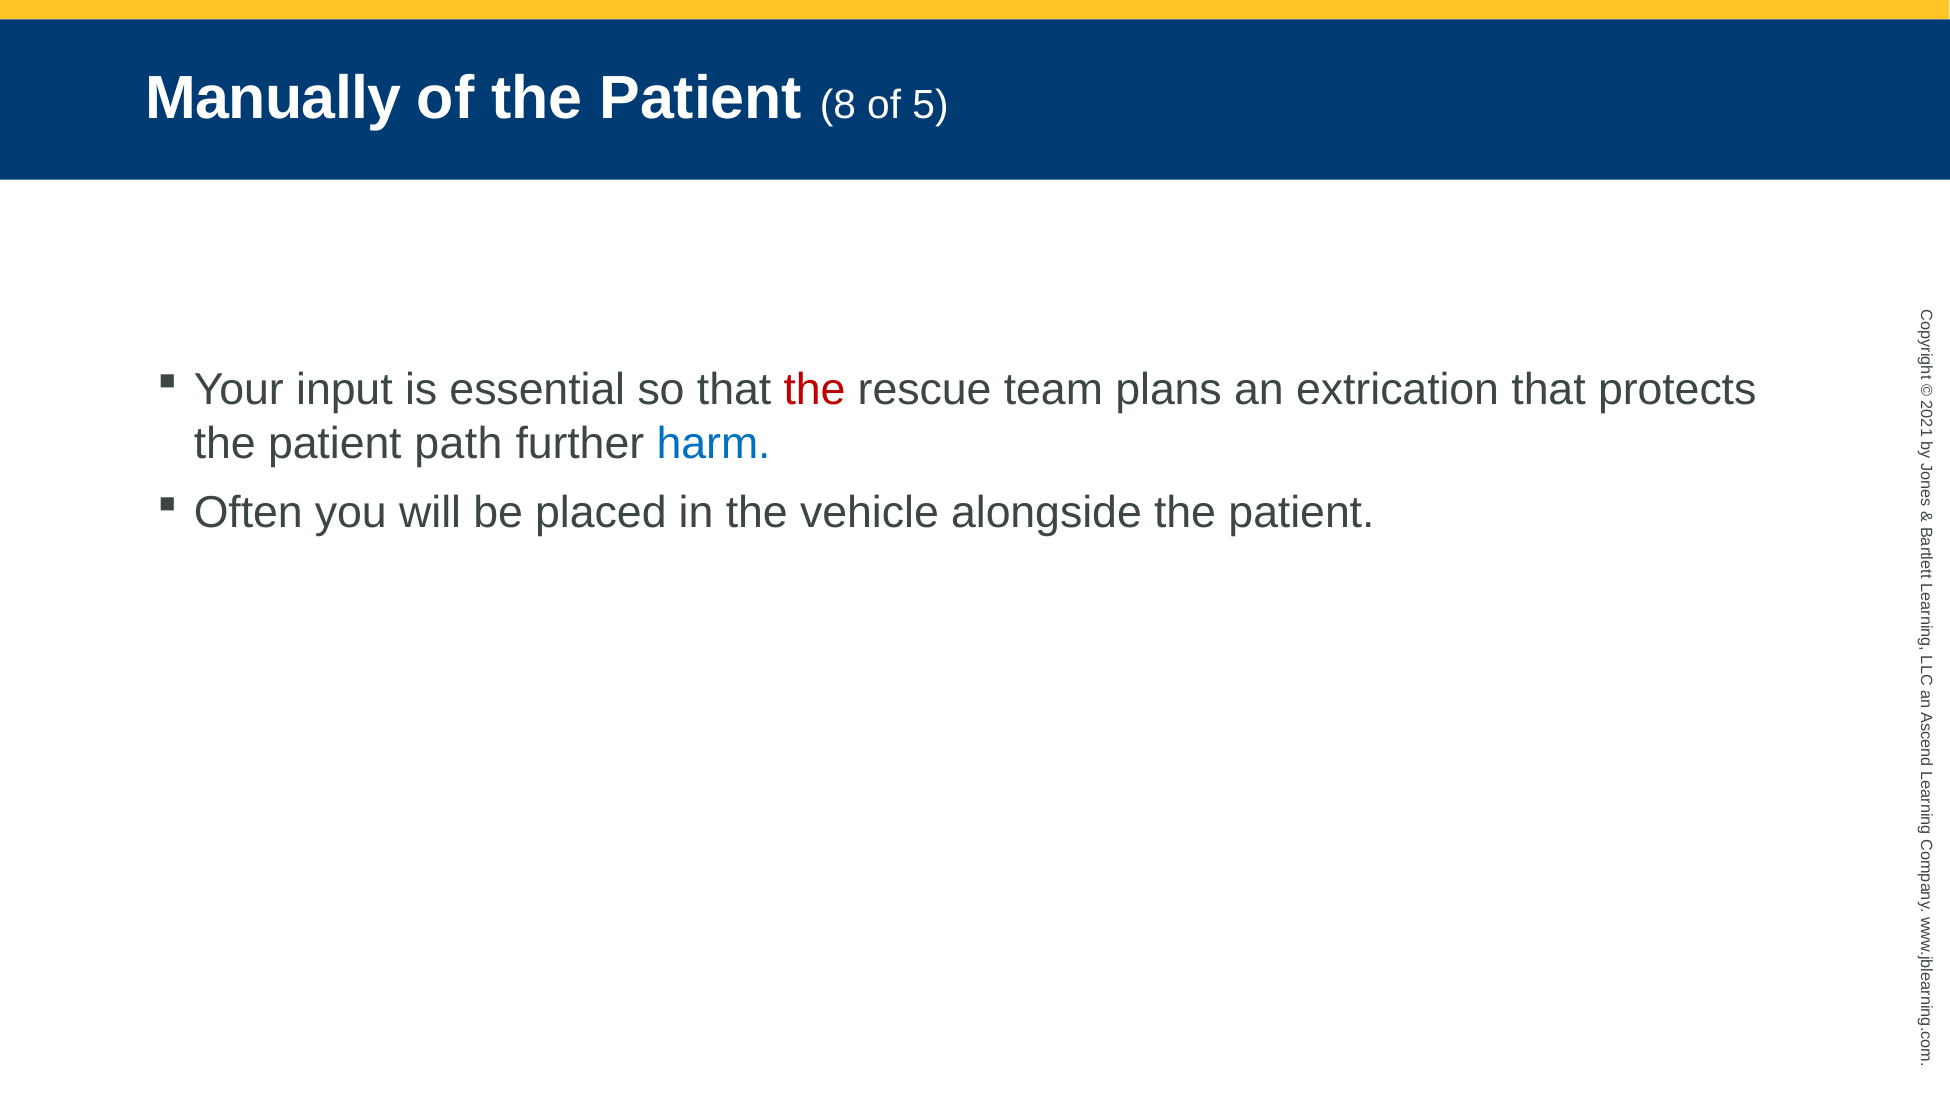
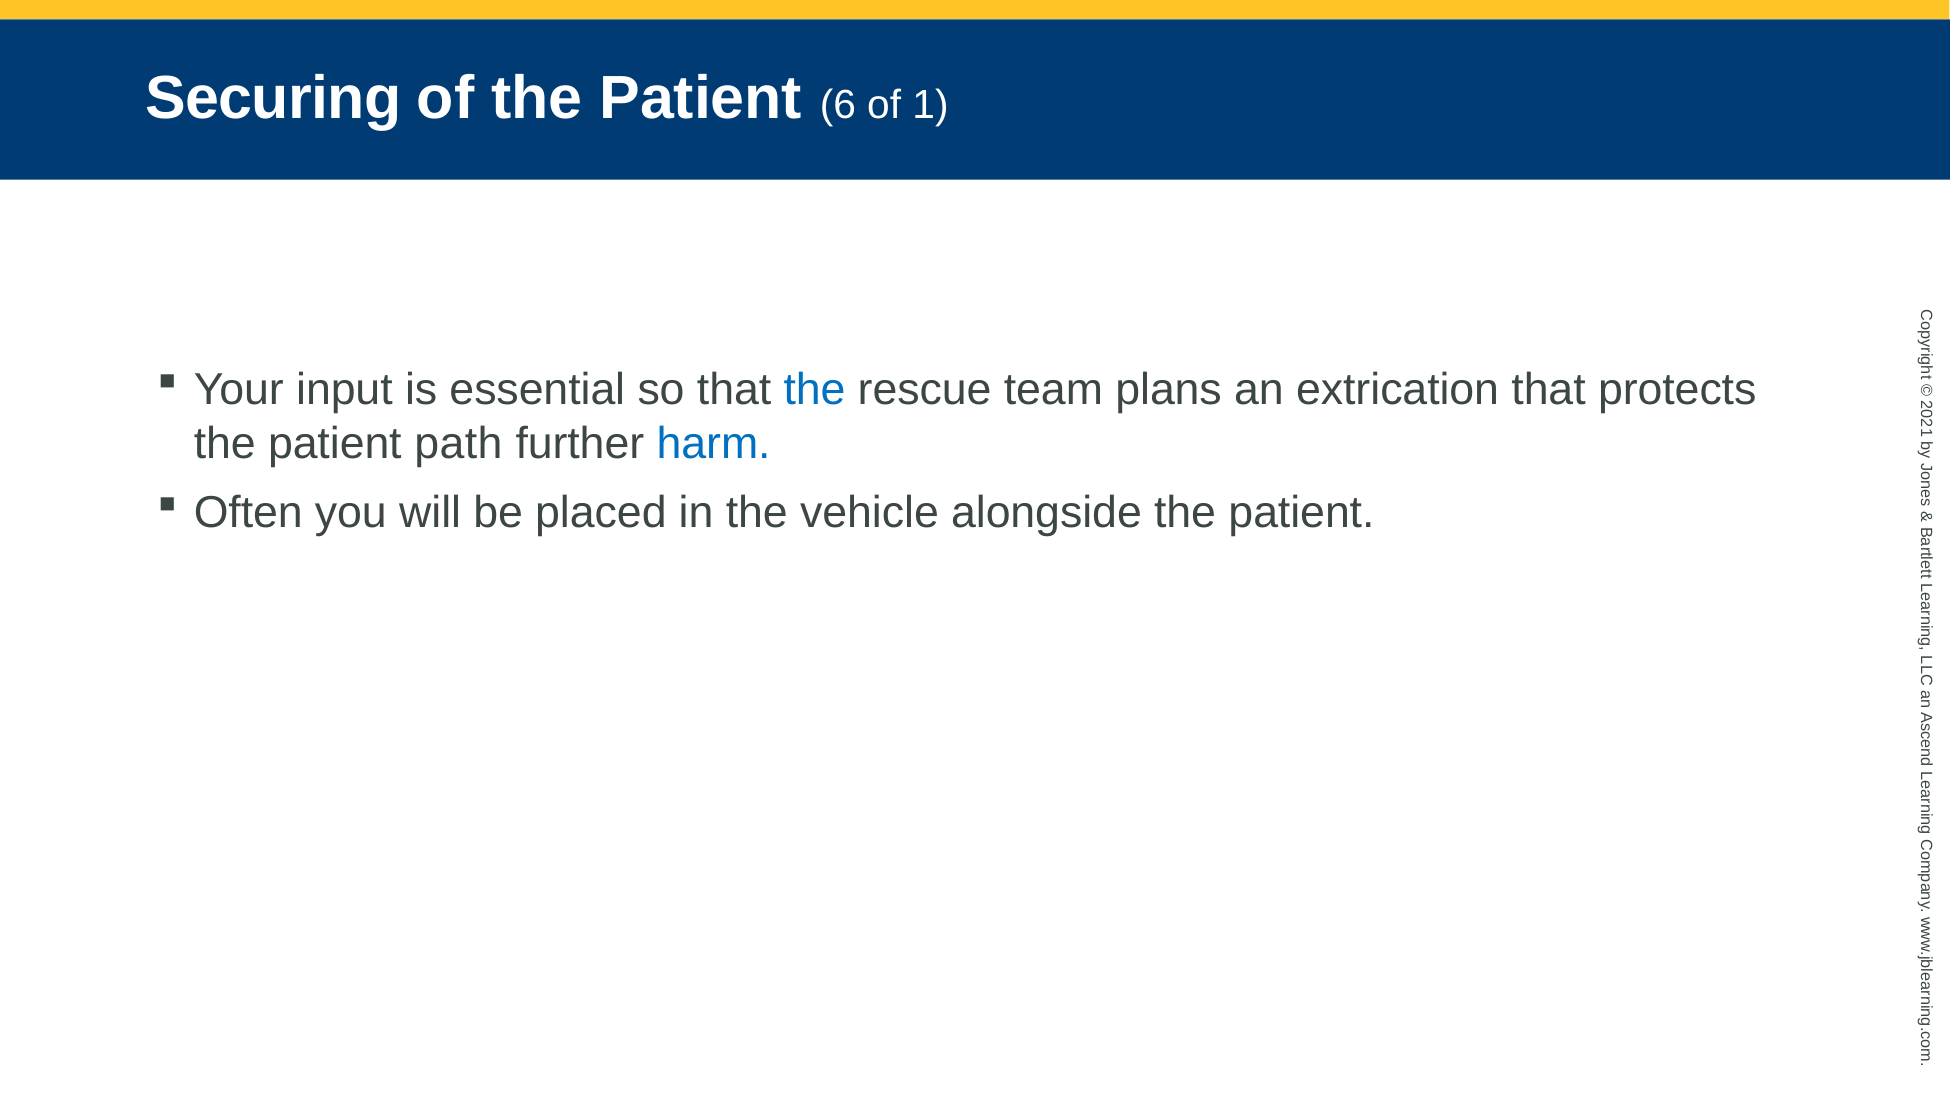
Manually: Manually -> Securing (273, 98)
8: 8 -> 6 (838, 105)
of 5: 5 -> 1 (931, 105)
the colour: red -> blue (815, 390)
